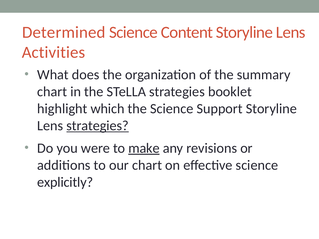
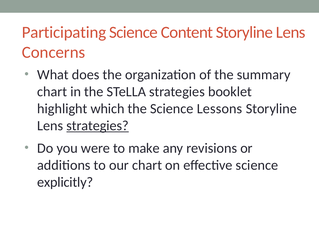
Determined: Determined -> Participating (64, 32)
Activities: Activities -> Concerns (54, 52)
Support: Support -> Lessons (220, 109)
make underline: present -> none (144, 148)
